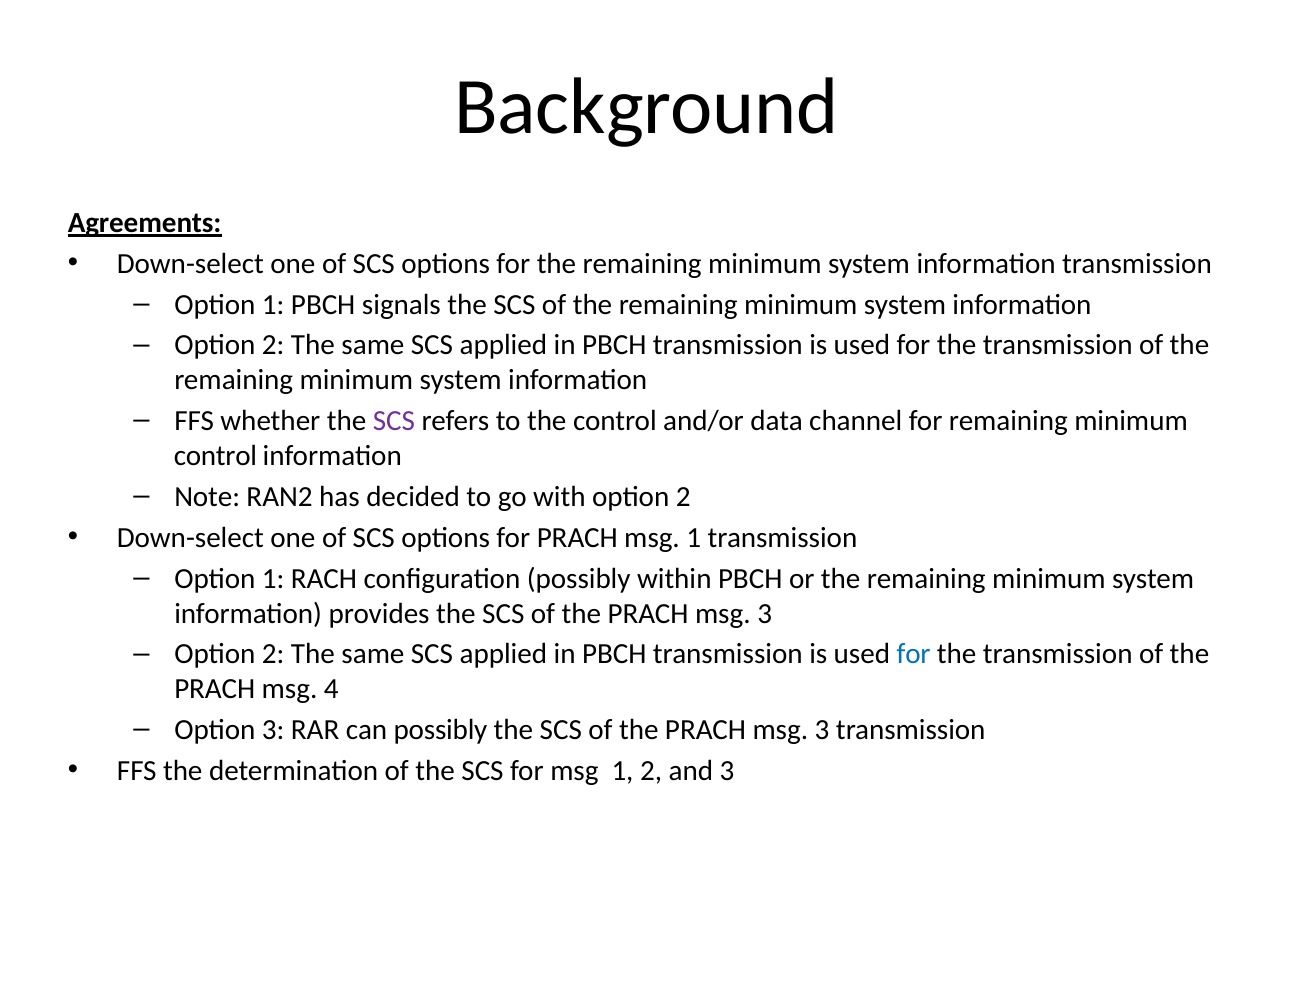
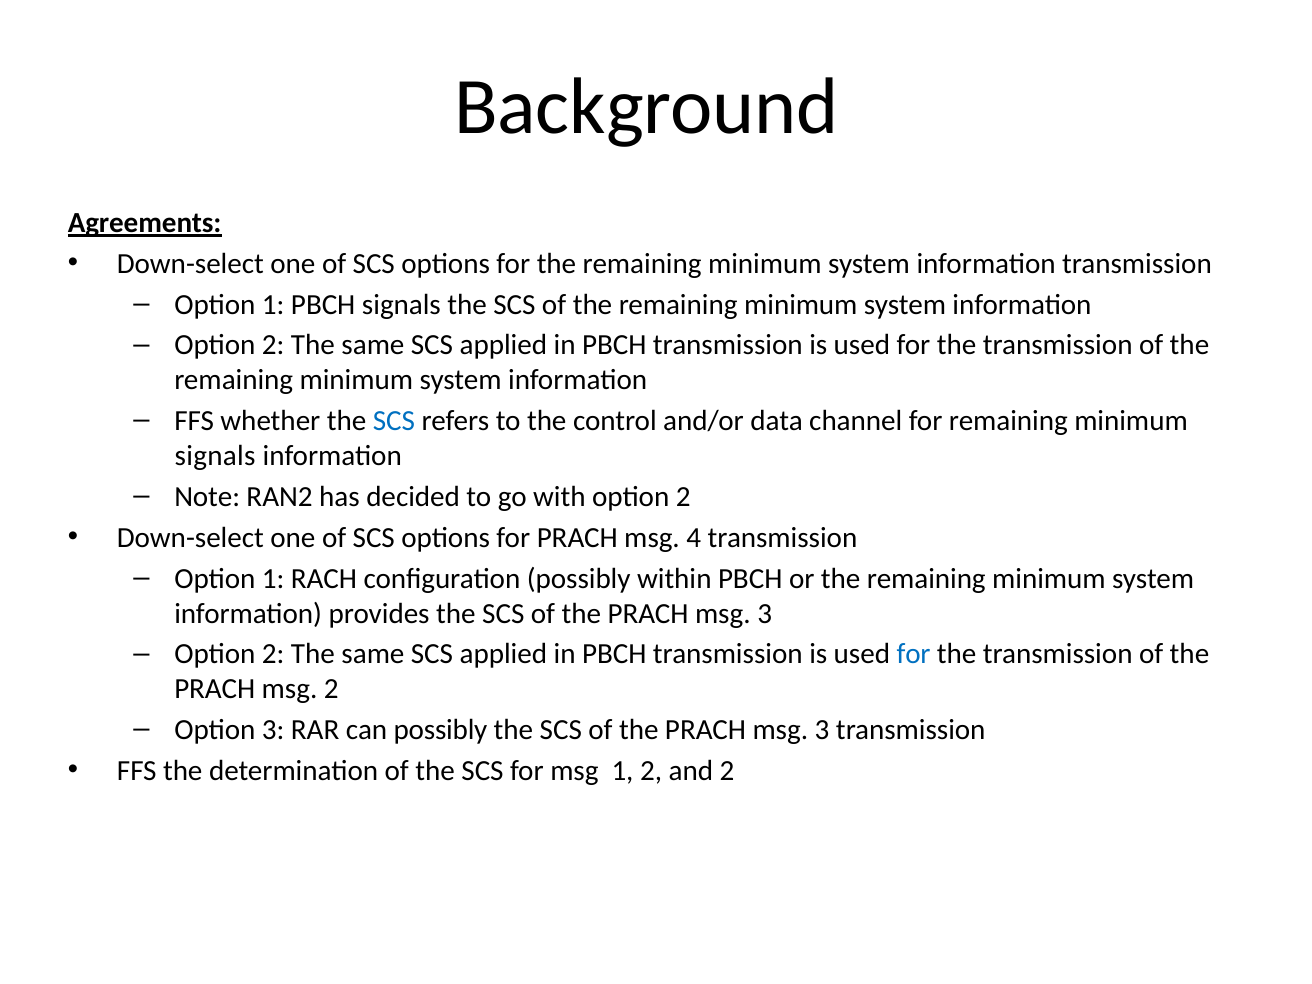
SCS colour: purple -> blue (394, 421)
control: control -> signals (215, 456)
PRACH msg 1: 1 -> 4 (694, 538)
msg 4: 4 -> 2 (331, 689)
and 3: 3 -> 2 (727, 771)
